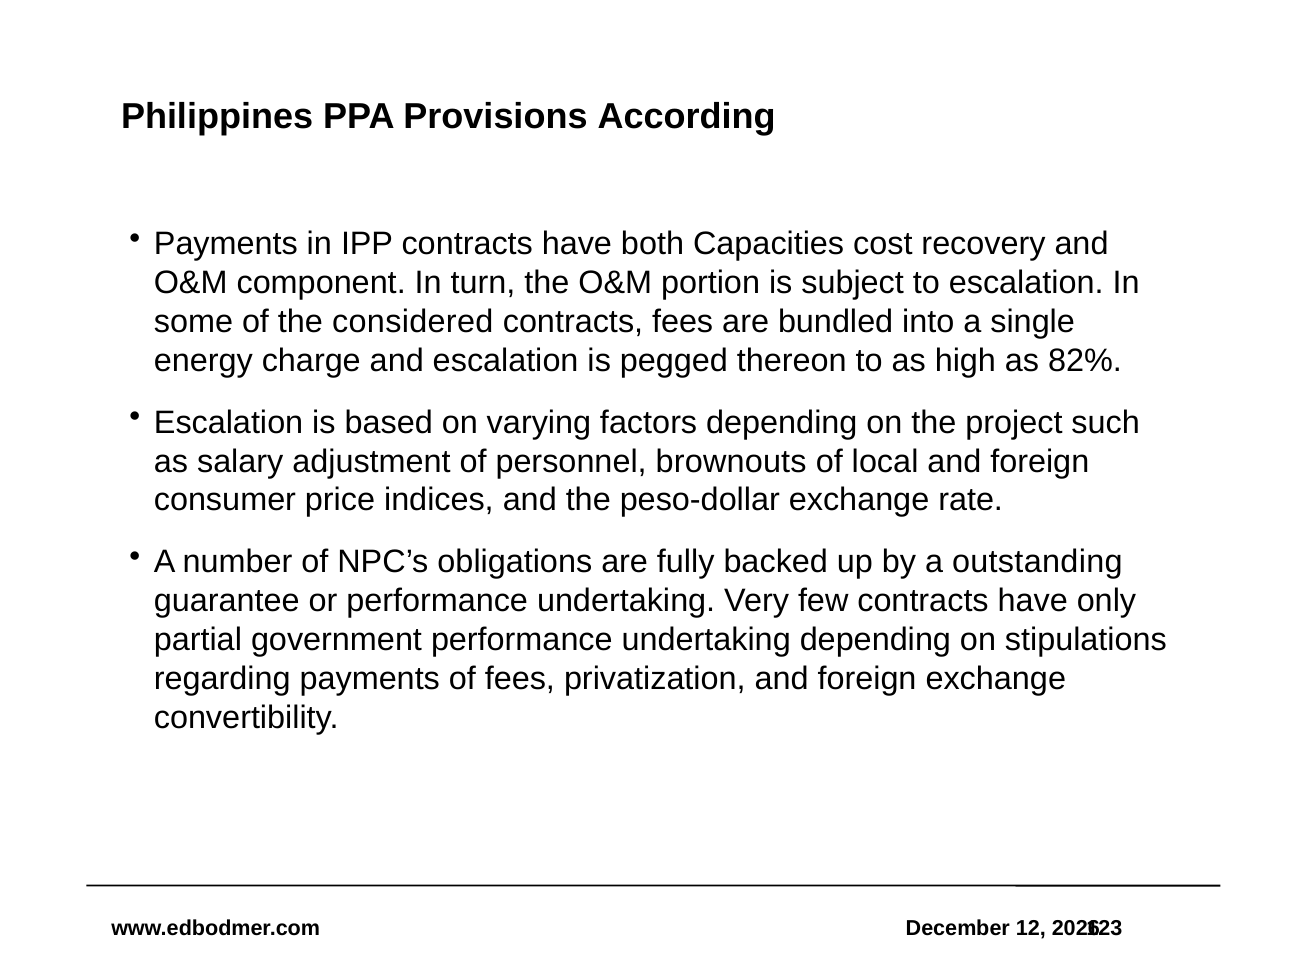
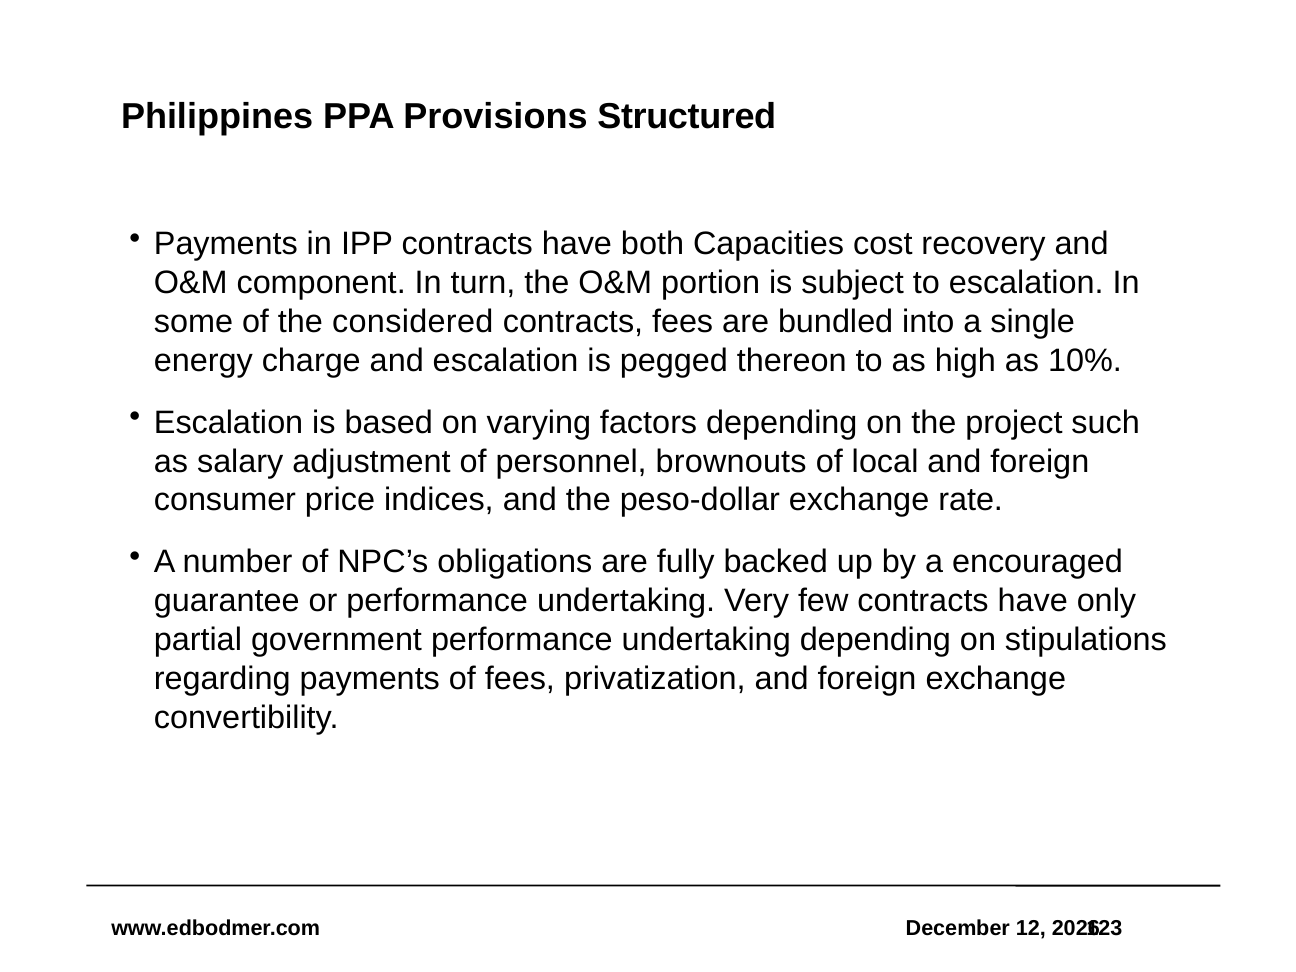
According: According -> Structured (687, 117)
82%: 82% -> 10% (1085, 361)
outstanding: outstanding -> encouraged (1037, 562)
